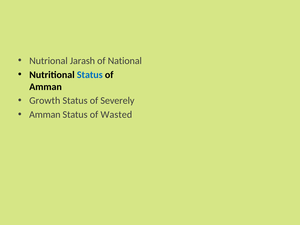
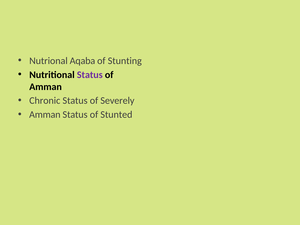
Jarash: Jarash -> Aqaba (82, 61)
National: National -> Stunting (125, 61)
Status colour: blue -> purple (90, 75)
Growth: Growth -> Chronic (45, 101)
Wasted: Wasted -> Stunted (116, 115)
